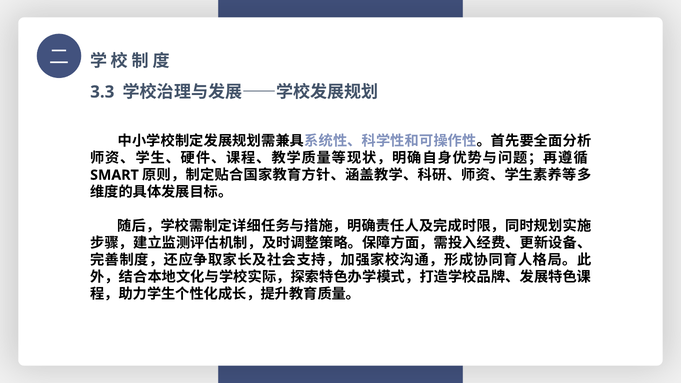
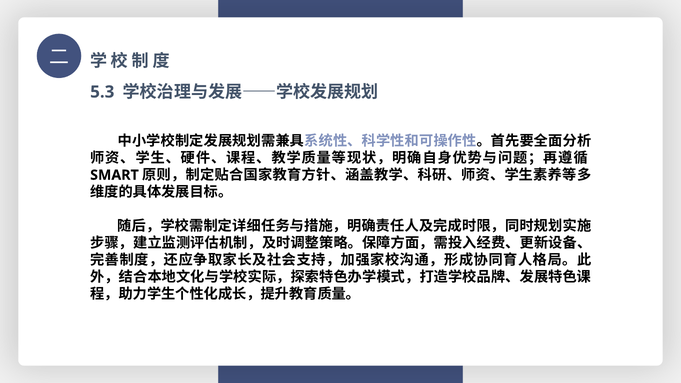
3.3: 3.3 -> 5.3 (102, 92)
